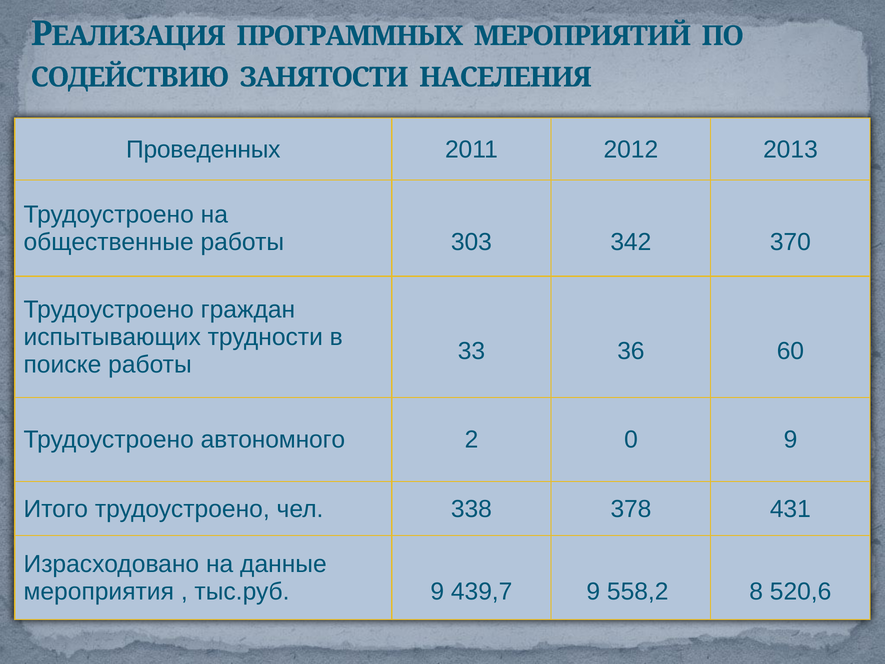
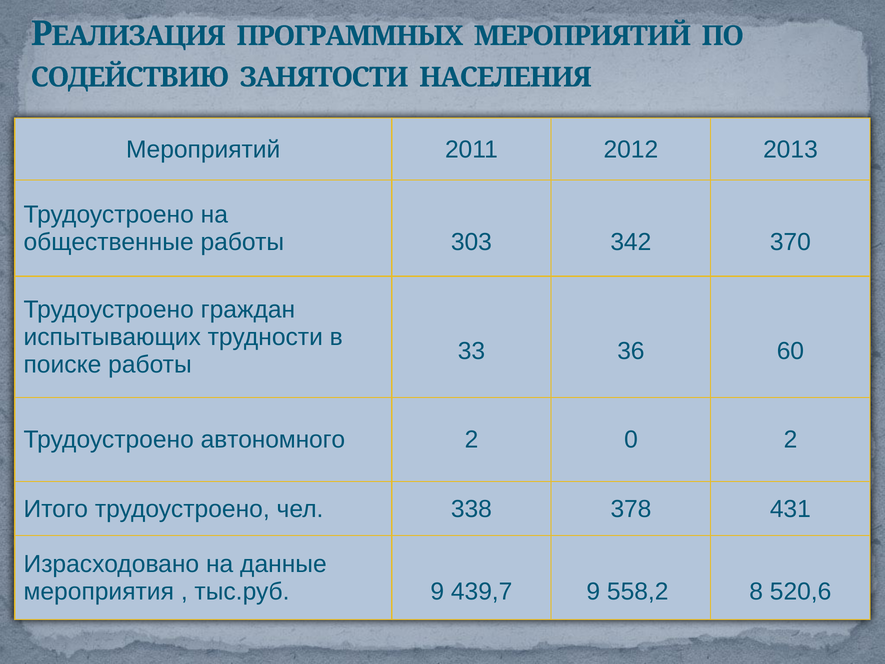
Проведенных: Проведенных -> Мероприятий (203, 149)
0 9: 9 -> 2 (790, 440)
